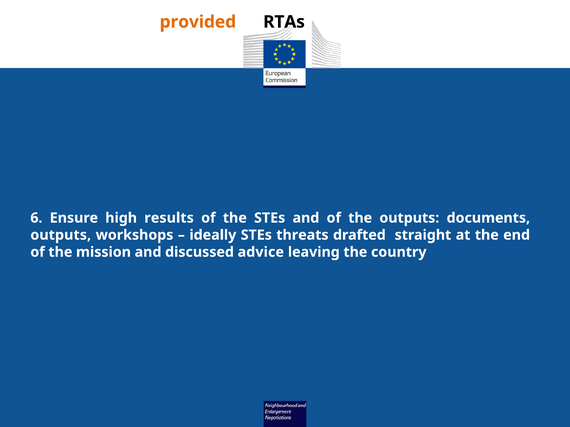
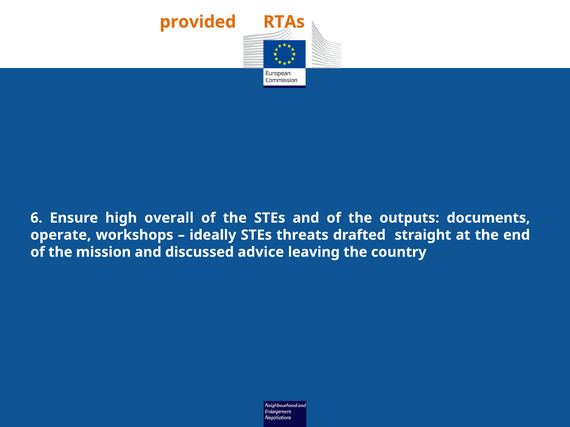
RTAs colour: black -> orange (284, 22)
results: results -> overall (169, 218)
outputs: outputs -> operate (61, 235)
